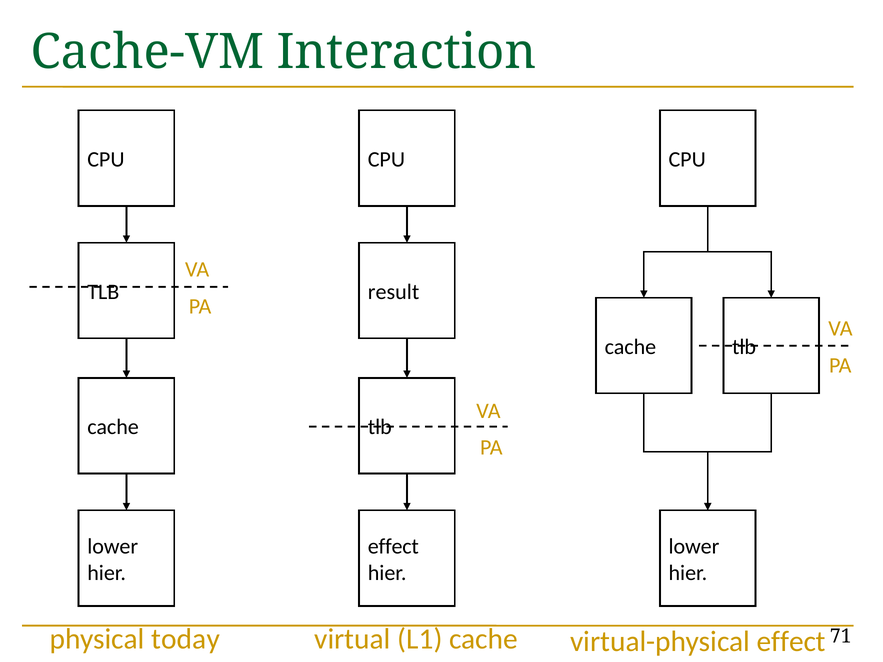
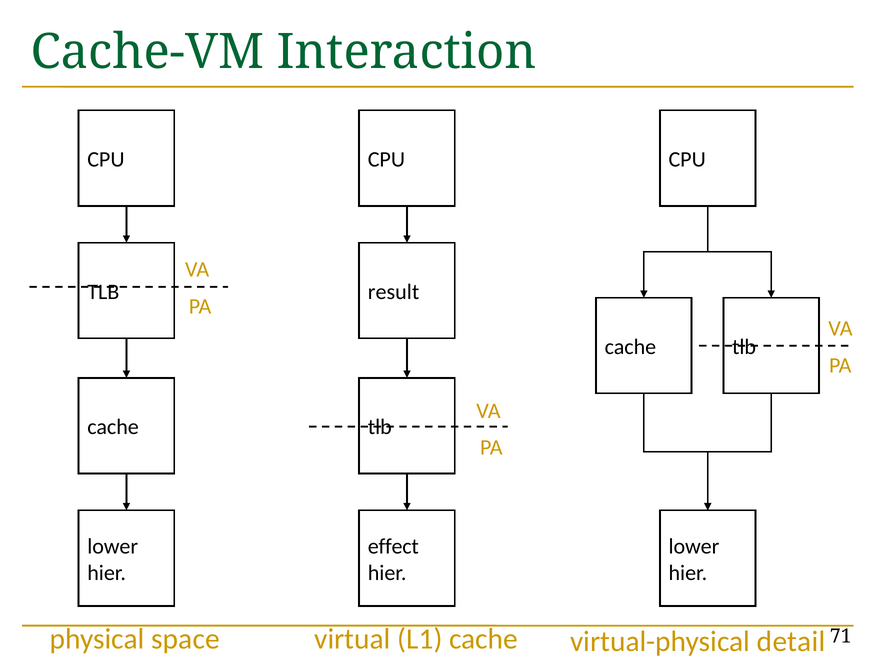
today: today -> space (185, 639)
virtual-physical effect: effect -> detail (791, 642)
